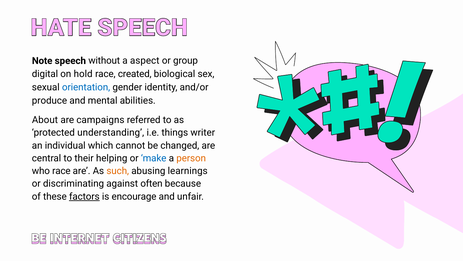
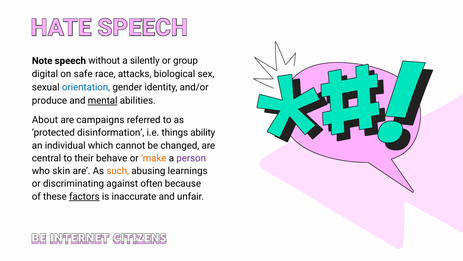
aspect: aspect -> silently (145, 61)
hold: hold -> safe (83, 74)
created: created -> attacks (135, 74)
mental underline: none -> present (103, 101)
understanding: understanding -> disinformation (111, 132)
writer: writer -> ability (203, 132)
helping: helping -> behave (112, 158)
make colour: blue -> orange (154, 158)
person colour: orange -> purple (191, 158)
who race: race -> skin (61, 171)
encourage: encourage -> inaccurate (134, 196)
